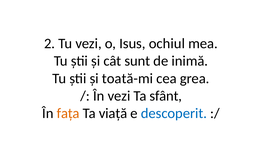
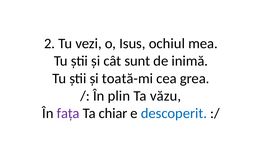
În vezi: vezi -> plin (119, 96)
sfânt: sfânt -> văzu (166, 96)
fața colour: orange -> purple (68, 114)
viață: viață -> chiar (113, 114)
